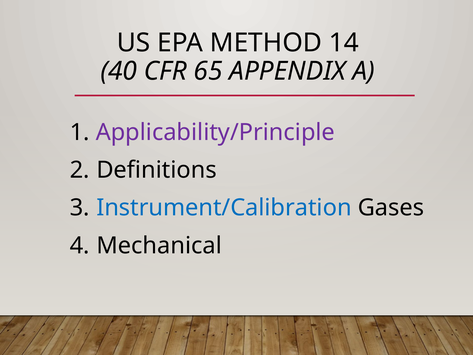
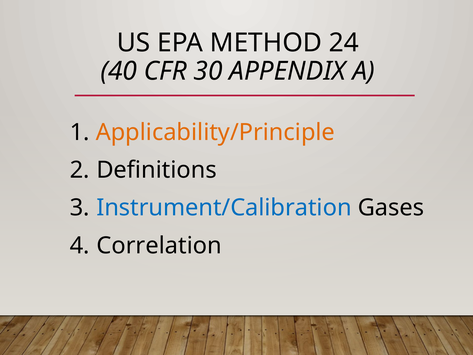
14: 14 -> 24 (344, 43)
65: 65 -> 30 (208, 71)
Applicability/Principle colour: purple -> orange (215, 132)
Mechanical: Mechanical -> Correlation (159, 245)
